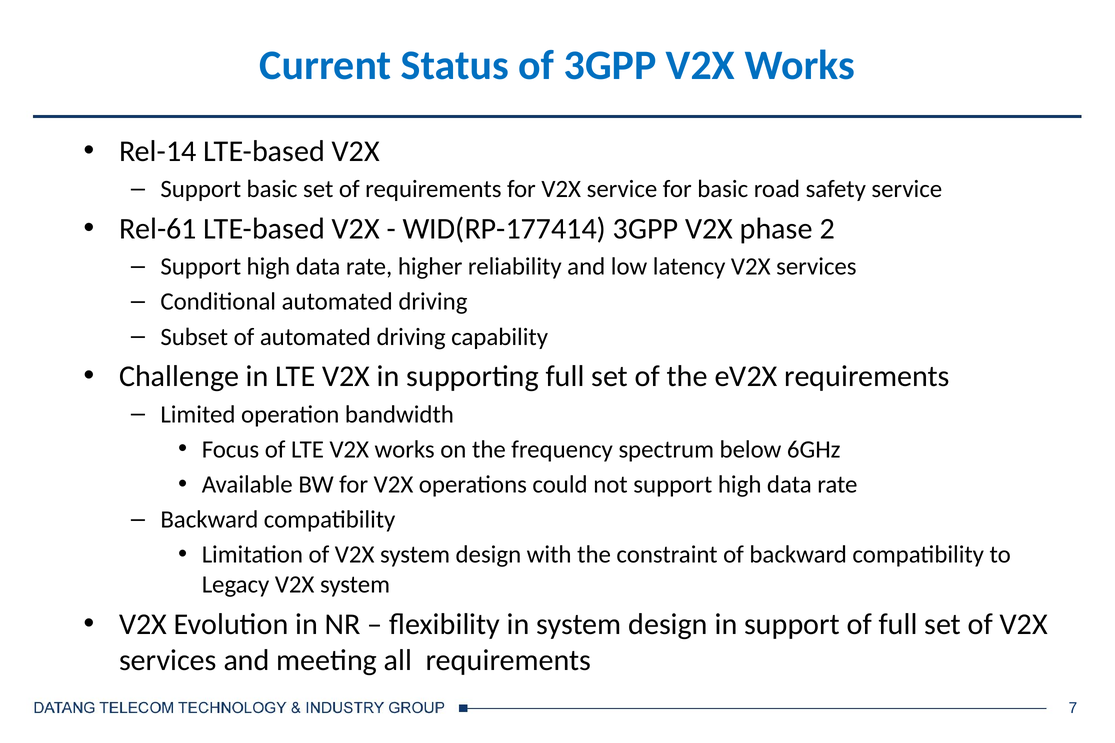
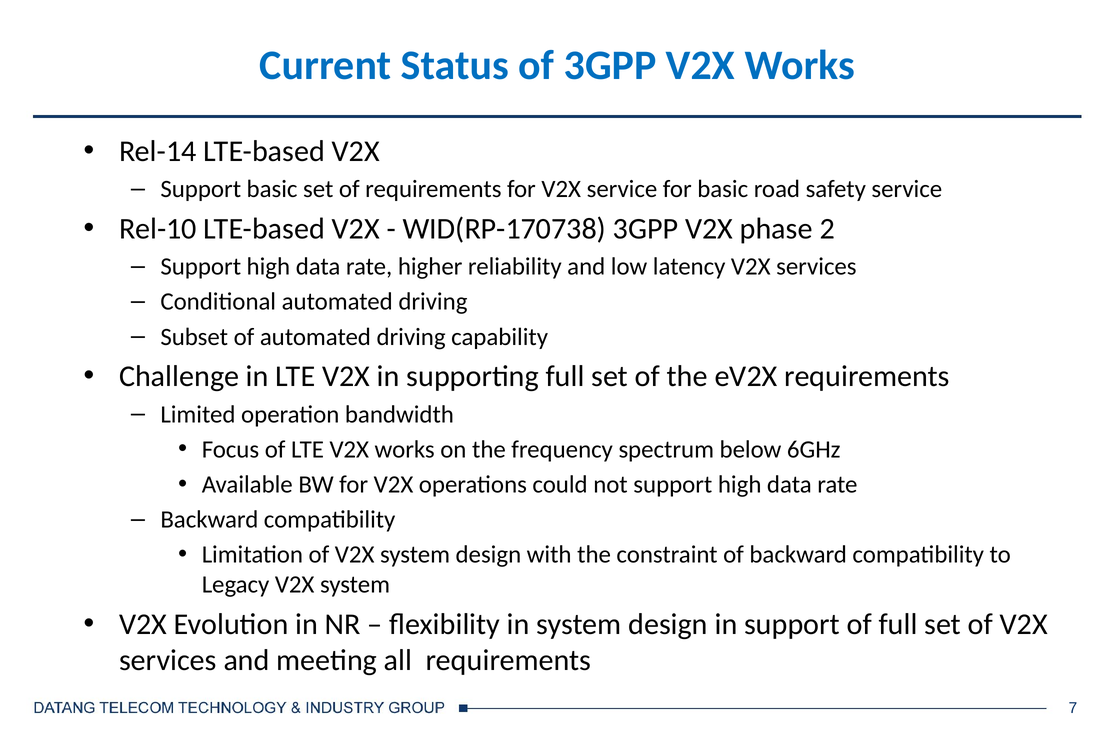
Rel-61: Rel-61 -> Rel-10 (158, 229)
WID(RP-177414: WID(RP-177414 -> WID(RP-170738 (504, 229)
